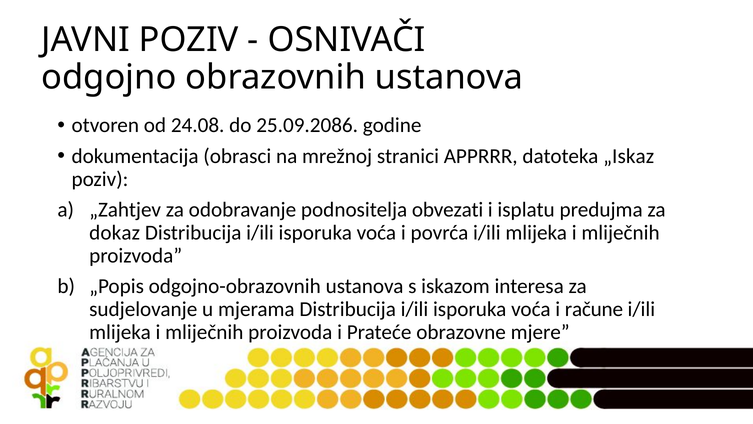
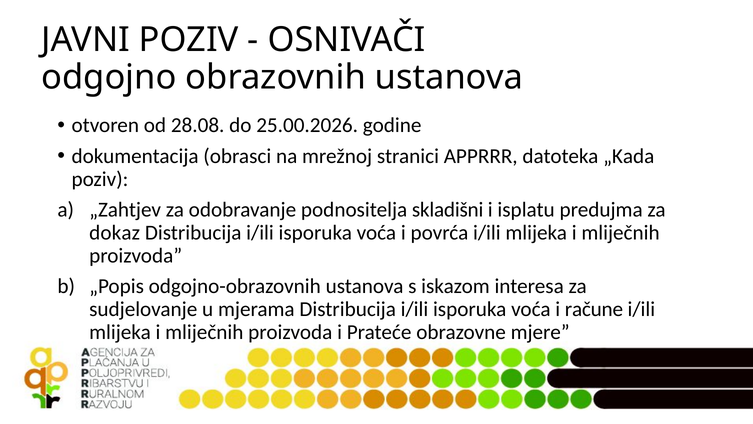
24.08: 24.08 -> 28.08 (198, 125)
25.09.2086: 25.09.2086 -> 25.00.2026 (307, 125)
„Iskaz: „Iskaz -> „Kada (629, 156)
obvezati: obvezati -> skladišni (448, 210)
